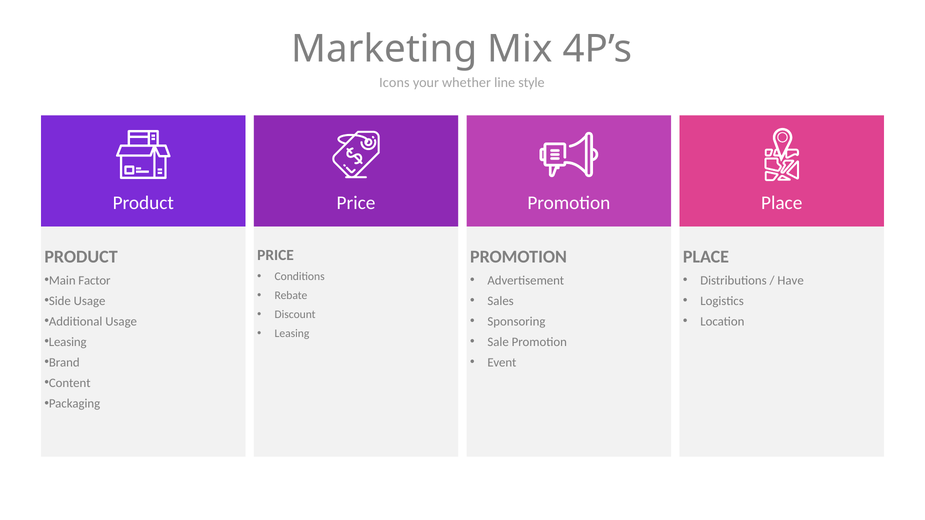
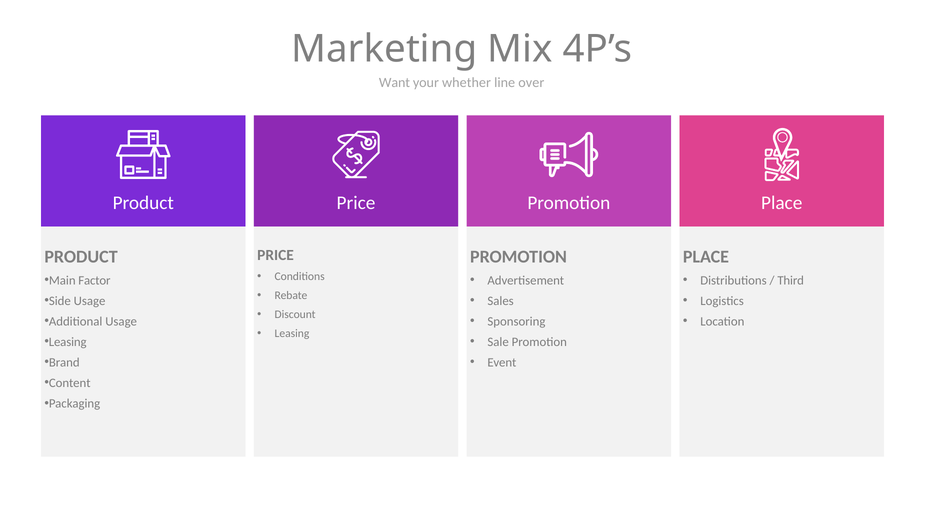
Icons: Icons -> Want (395, 83)
style: style -> over (531, 83)
Have: Have -> Third (791, 280)
